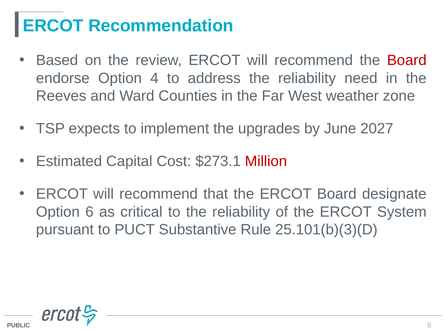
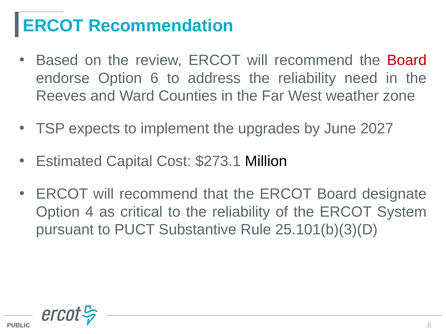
4: 4 -> 6 (154, 78)
Million colour: red -> black (266, 162)
6: 6 -> 4 (89, 212)
